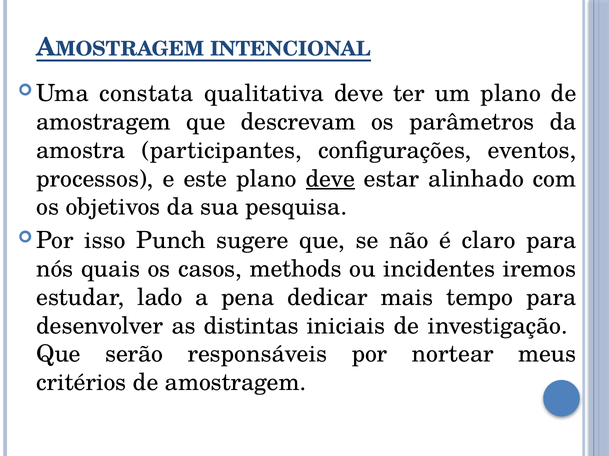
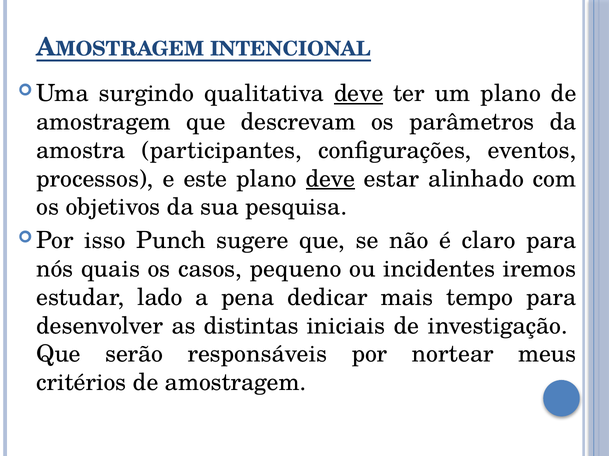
constata: constata -> surgindo (147, 94)
deve underline: none -> present (359, 94)
methods: methods -> pequeno (296, 269)
